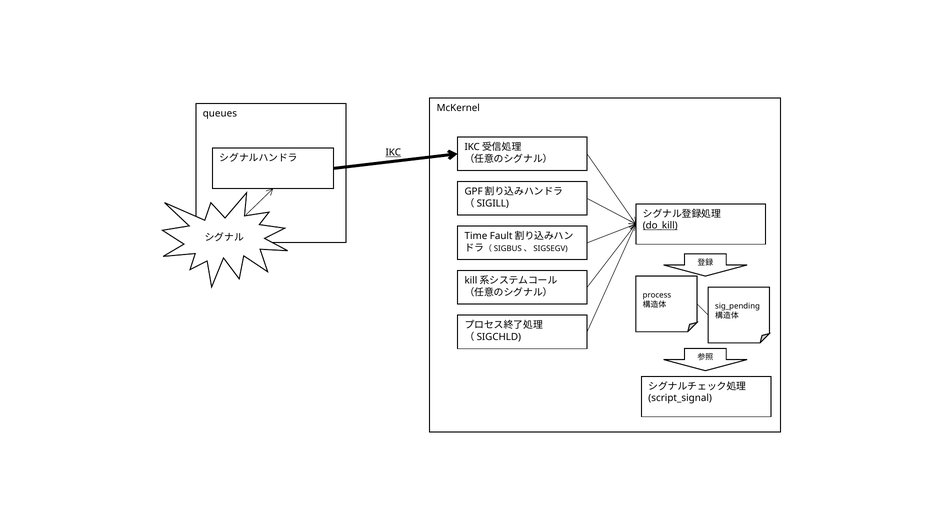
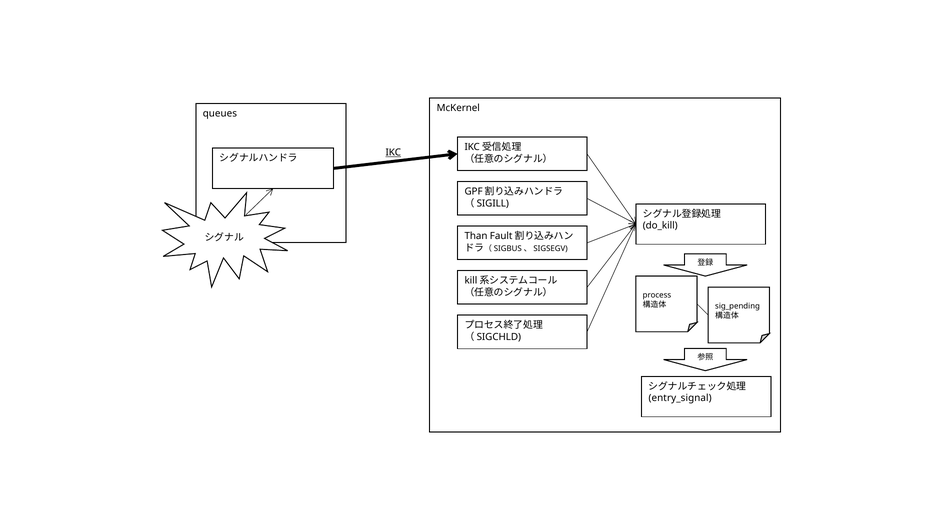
do_kill underline: present -> none (660, 226)
Time: Time -> Than (476, 236)
script_signal: script_signal -> entry_signal (680, 398)
